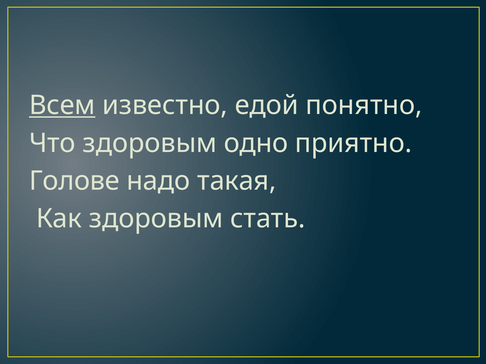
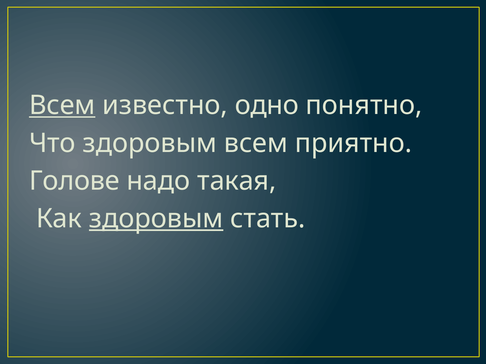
едой: едой -> одно (267, 106)
здоровым одно: одно -> всем (256, 143)
здоровым underline: none -> present (156, 219)
